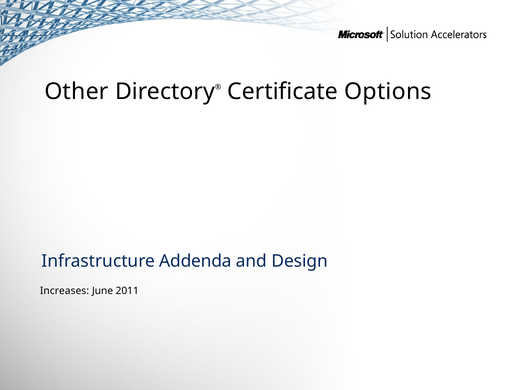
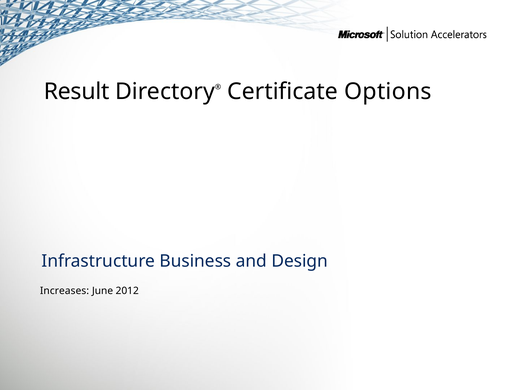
Other: Other -> Result (77, 92)
Addenda: Addenda -> Business (195, 261)
2011: 2011 -> 2012 (127, 291)
